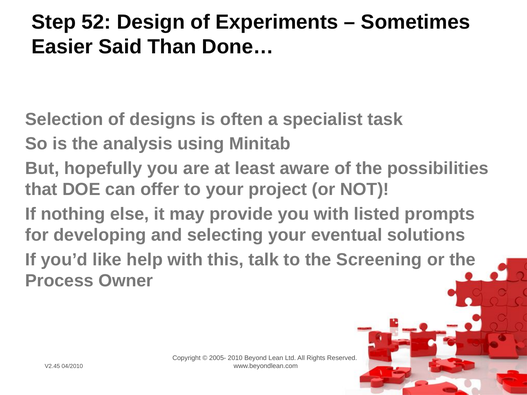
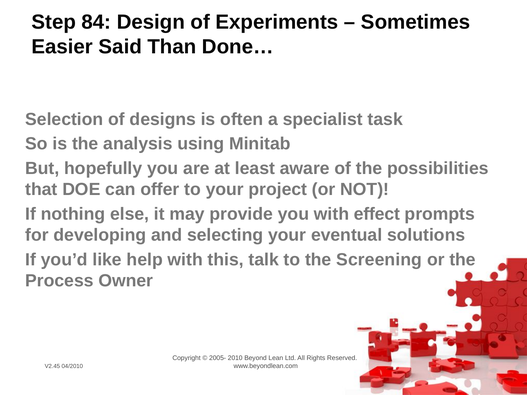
52: 52 -> 84 (96, 22)
listed: listed -> effect (377, 214)
